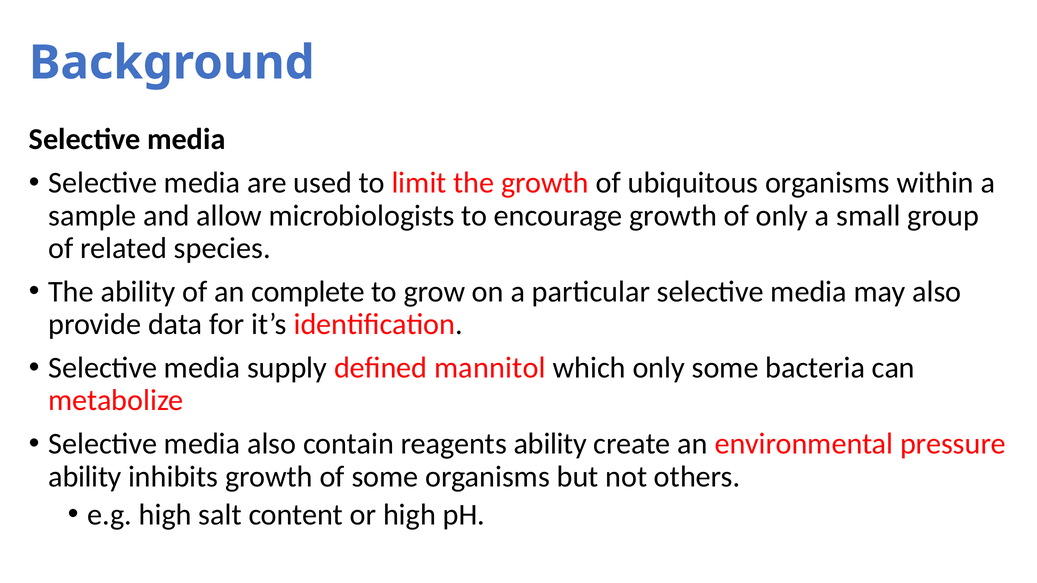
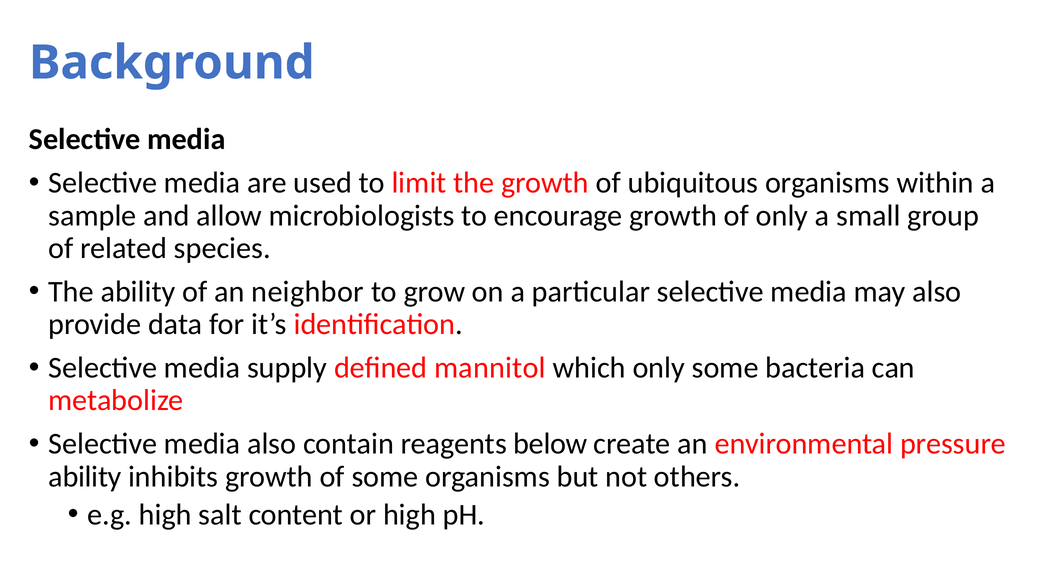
complete: complete -> neighbor (308, 292)
reagents ability: ability -> below (550, 444)
